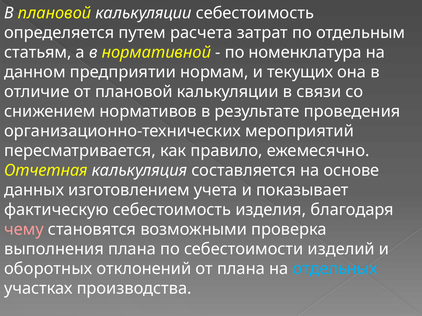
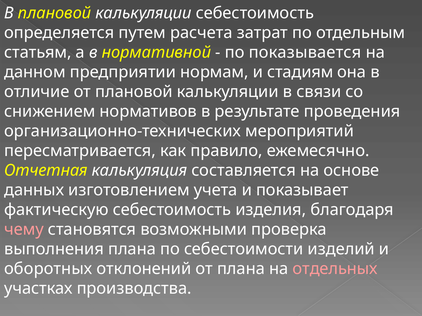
номенклатура: номенклатура -> показывается (305, 52)
текущих: текущих -> стадиям (300, 72)
отдельных colour: light blue -> pink (335, 269)
